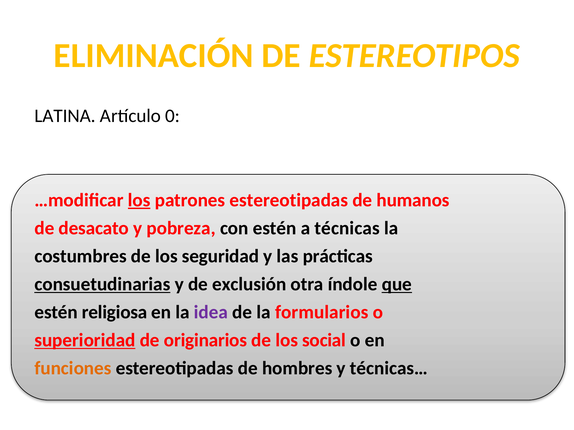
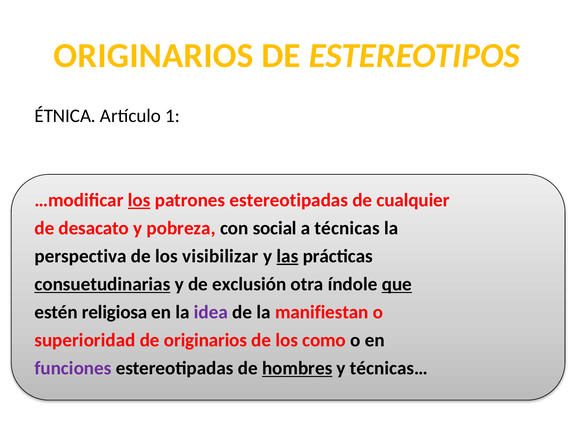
ELIMINACIÓN: ELIMINACIÓN -> ORIGINARIOS (153, 56)
LATINA: LATINA -> ÉTNICA (65, 116)
0: 0 -> 1 (173, 116)
humanos: humanos -> cualquier (413, 200)
con estén: estén -> social (275, 228)
costumbres: costumbres -> perspectiva (81, 256)
seguridad: seguridad -> visibilizar (220, 256)
las underline: none -> present (288, 256)
formularios: formularios -> manifiestan (322, 313)
superioridad underline: present -> none (85, 341)
social: social -> como (324, 341)
funciones colour: orange -> purple (73, 369)
hombres underline: none -> present (297, 369)
